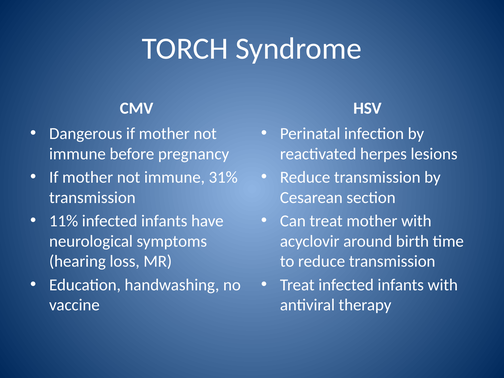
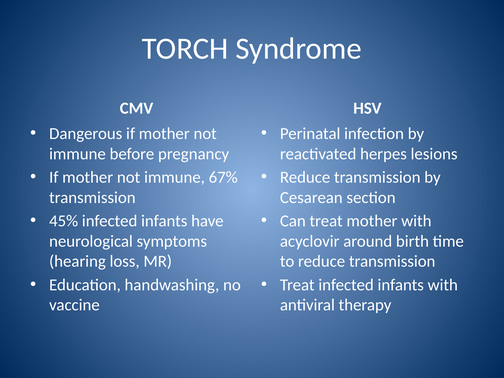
31%: 31% -> 67% (223, 177)
11%: 11% -> 45% (64, 221)
